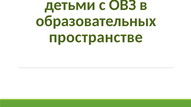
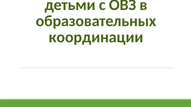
пространстве: пространстве -> координации (96, 37)
